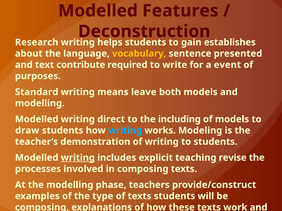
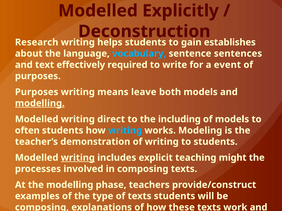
Features: Features -> Explicitly (180, 11)
vocabulary colour: yellow -> light blue (139, 54)
presented: presented -> sentences (238, 54)
contribute: contribute -> effectively (81, 65)
Standard: Standard -> Purposes (37, 92)
modelling underline: none -> present (40, 103)
draw: draw -> often (27, 131)
revise: revise -> might (233, 158)
